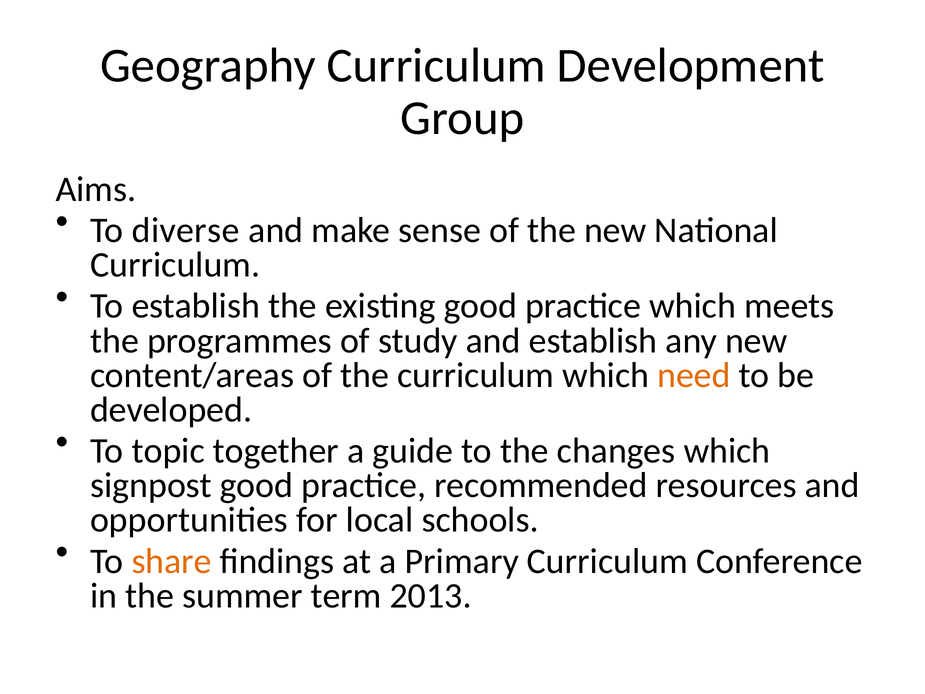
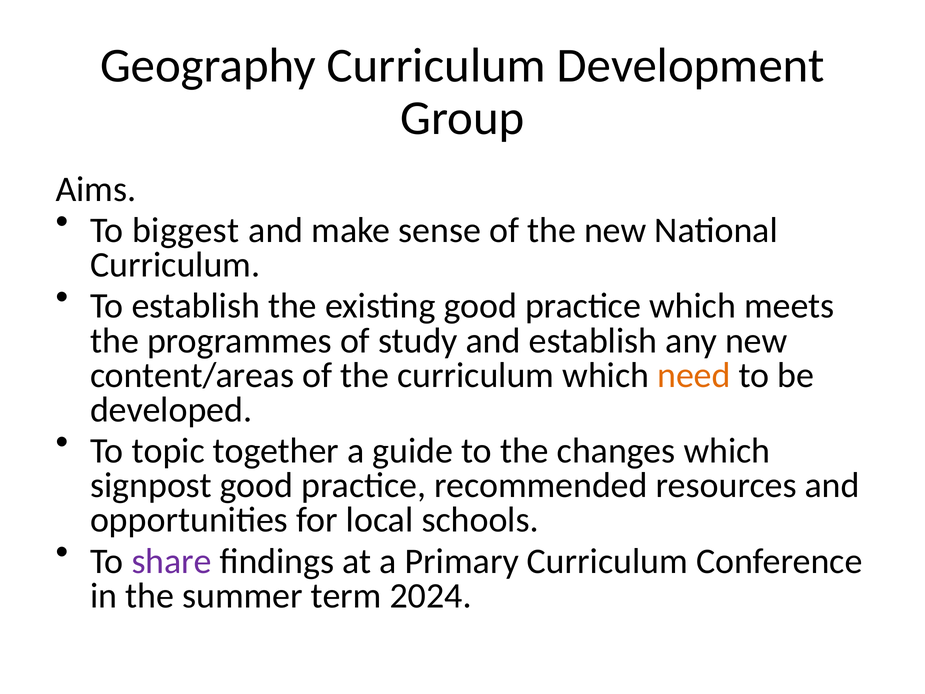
diverse: diverse -> biggest (186, 230)
share colour: orange -> purple (172, 561)
2013: 2013 -> 2024 (431, 596)
